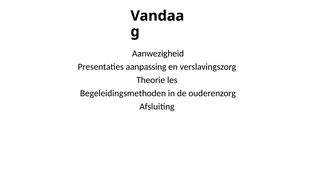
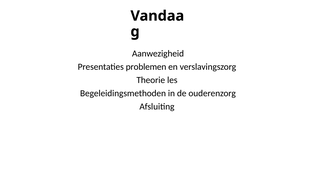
aanpassing: aanpassing -> problemen (146, 67)
